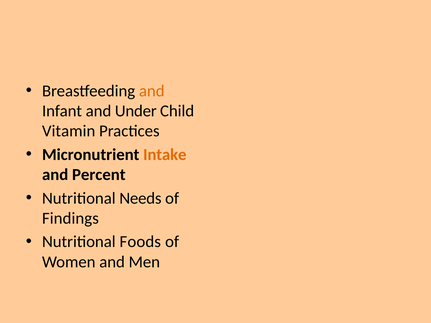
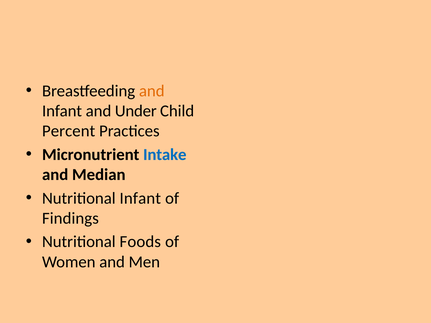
Vitamin: Vitamin -> Percent (69, 131)
Intake colour: orange -> blue (165, 155)
Percent: Percent -> Median (99, 175)
Nutritional Needs: Needs -> Infant (140, 198)
